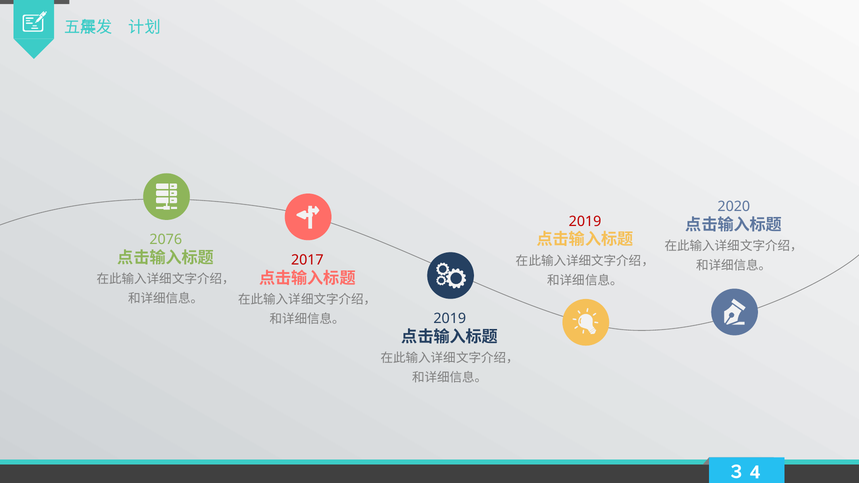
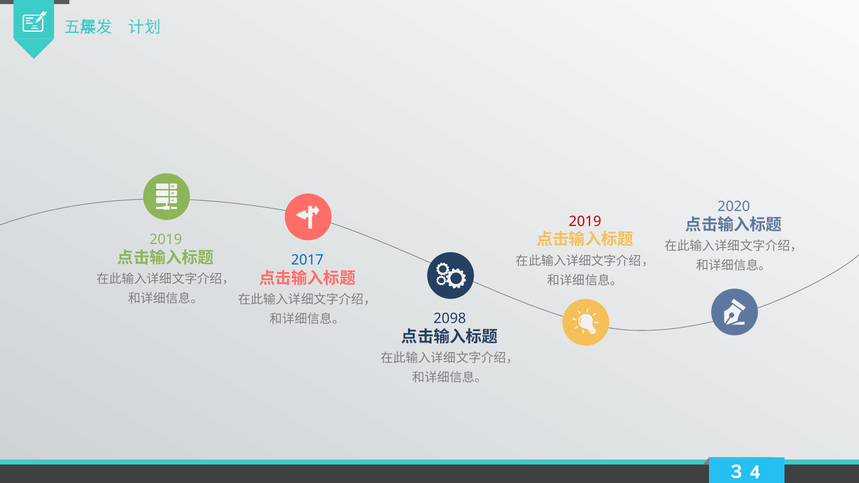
2076: 2076 -> 2019 (166, 240)
2017 colour: red -> blue (307, 260)
2019: 2019 -> 2098 (450, 319)
